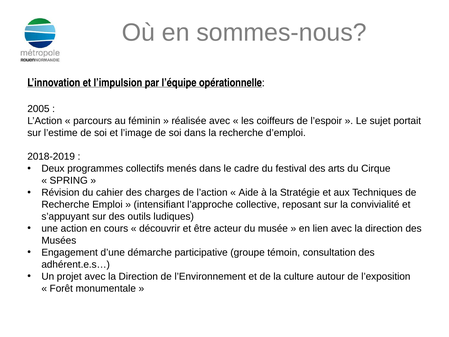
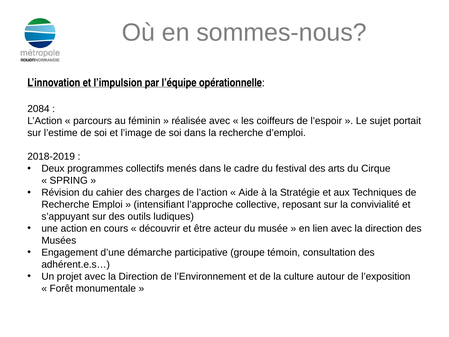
2005: 2005 -> 2084 (38, 109)
